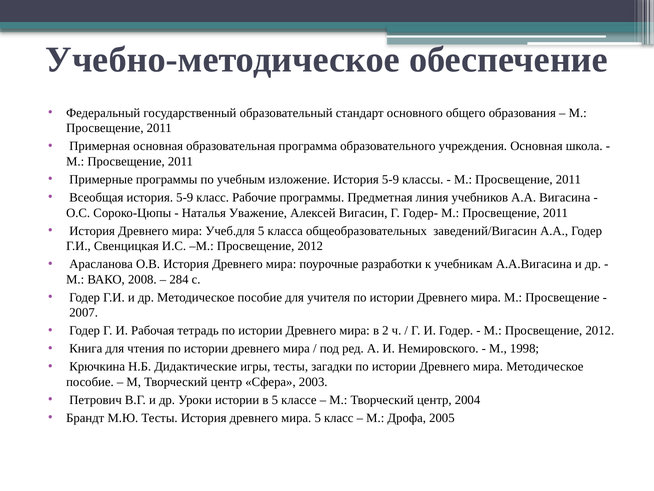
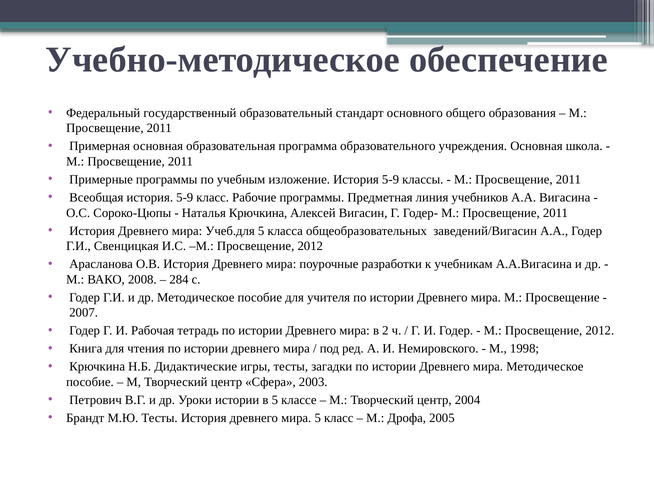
Наталья Уважение: Уважение -> Крючкина (258, 213)
